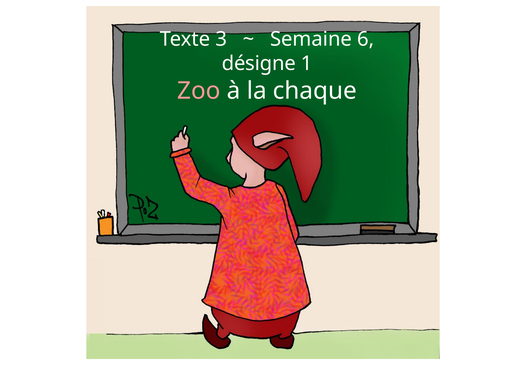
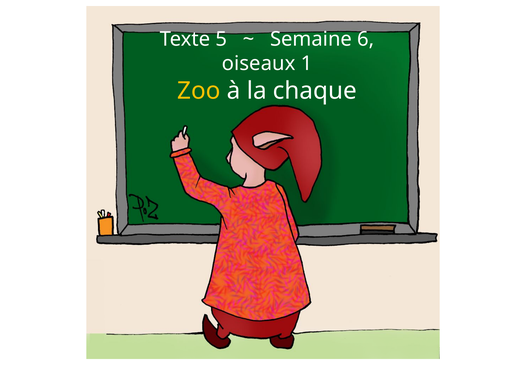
3: 3 -> 5 (221, 39)
désigne: désigne -> oiseaux (259, 63)
Zoo colour: pink -> yellow (199, 90)
